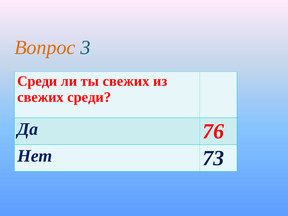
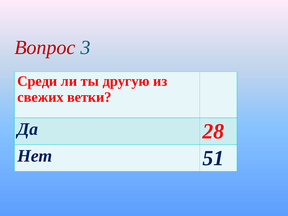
Вопрос colour: orange -> red (45, 48)
ты свежих: свежих -> другую (126, 81)
свежих среди: среди -> ветки (89, 97)
76: 76 -> 28 (213, 131)
73: 73 -> 51 (213, 158)
